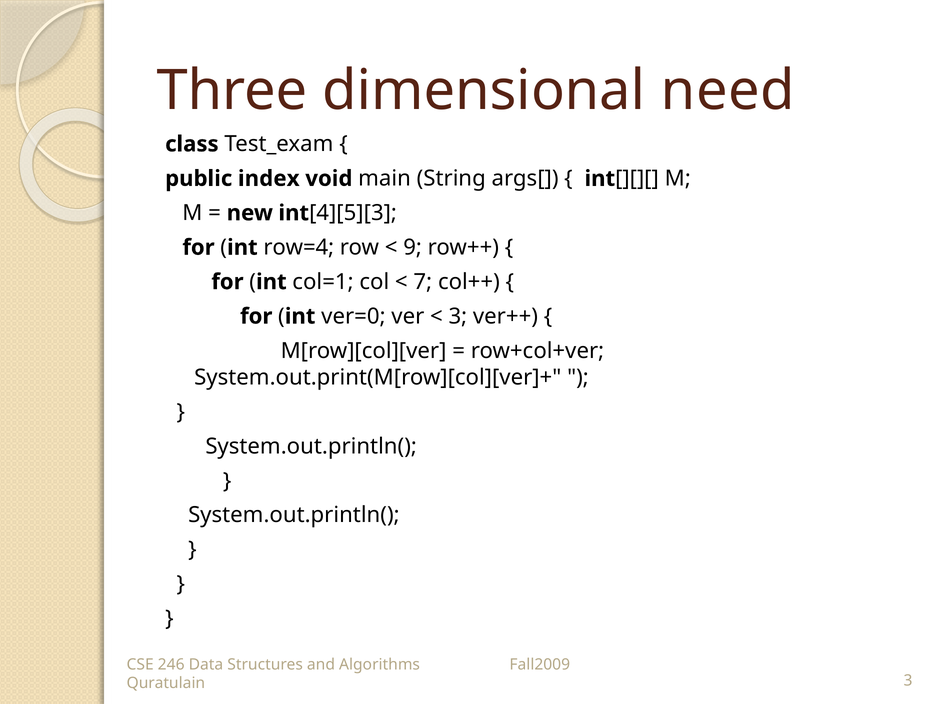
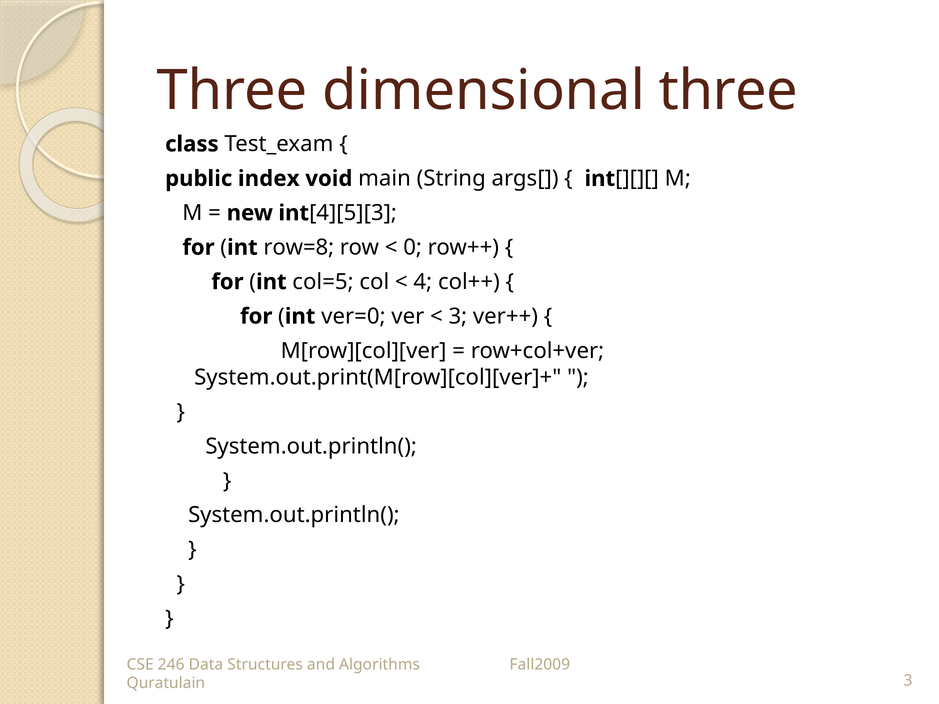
dimensional need: need -> three (728, 91)
row=4: row=4 -> row=8 (299, 248)
9: 9 -> 0 (413, 248)
col=1: col=1 -> col=5 (323, 282)
7: 7 -> 4 (423, 282)
